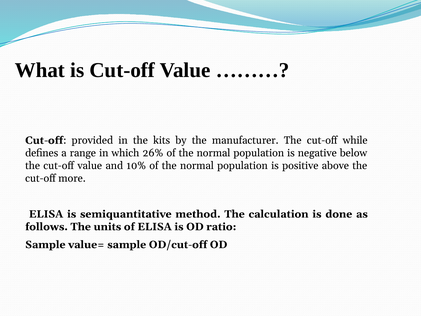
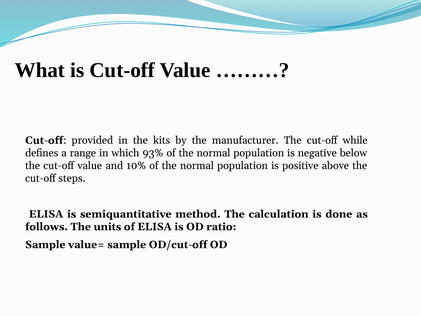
26%: 26% -> 93% (153, 153)
more: more -> steps (72, 178)
